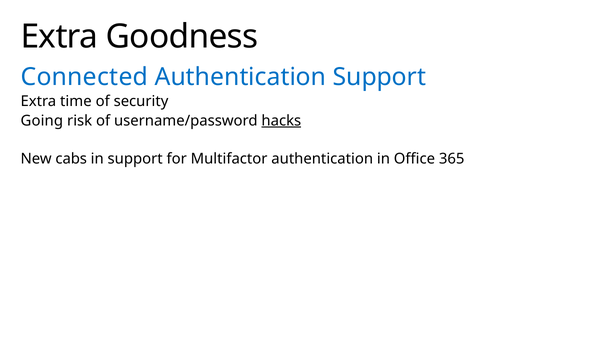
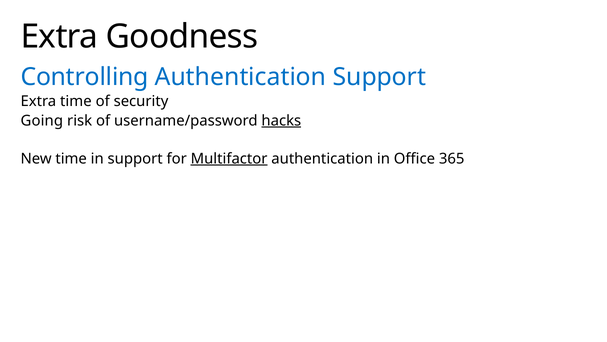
Connected: Connected -> Controlling (85, 77)
New cabs: cabs -> time (71, 158)
Multifactor underline: none -> present (229, 158)
